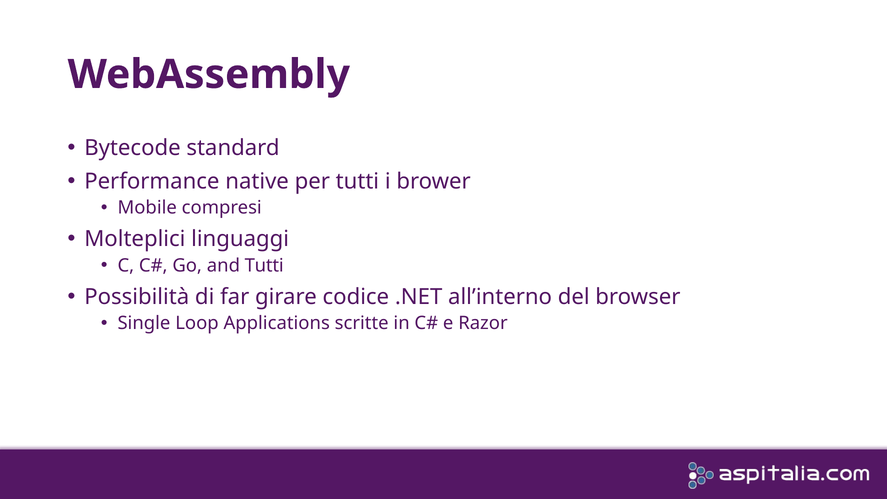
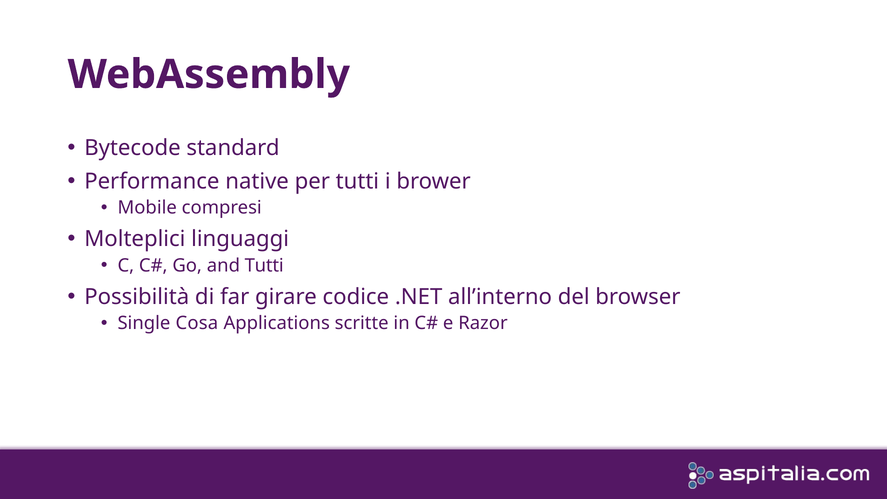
Loop: Loop -> Cosa (197, 323)
